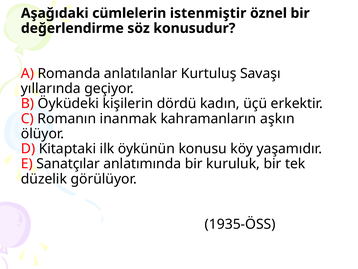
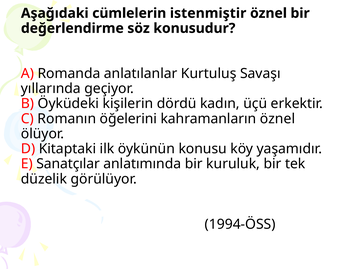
inanmak: inanmak -> öğelerini (128, 118)
kahramanların aşkın: aşkın -> öznel (278, 118)
1935-ÖSS: 1935-ÖSS -> 1994-ÖSS (240, 224)
